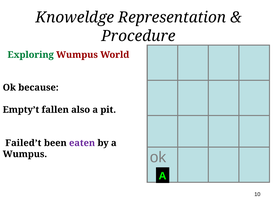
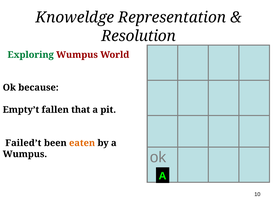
Procedure: Procedure -> Resolution (139, 36)
also: also -> that (81, 110)
eaten colour: purple -> orange (82, 143)
